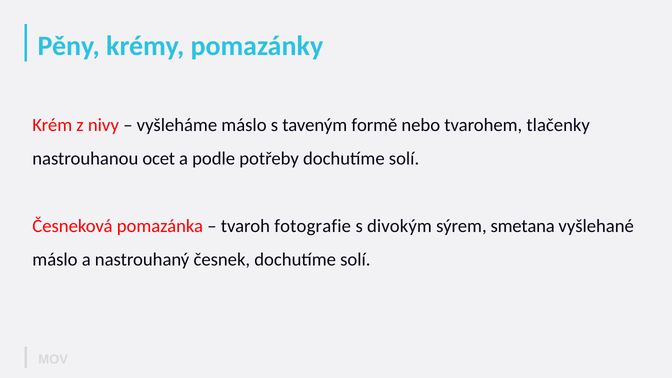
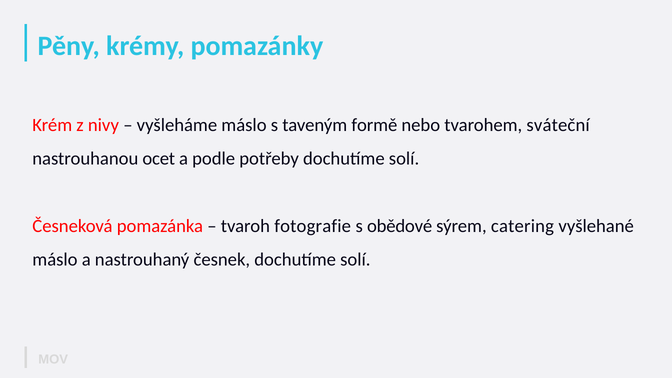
tlačenky: tlačenky -> sváteční (558, 125)
divokým: divokým -> obědové (400, 226)
smetana: smetana -> catering (522, 226)
